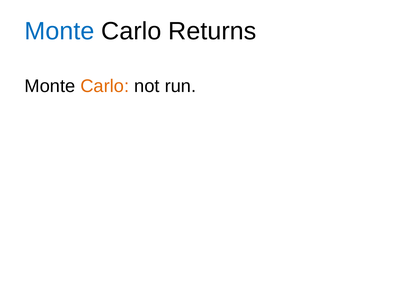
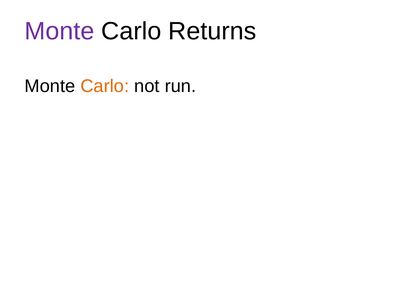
Monte colour: blue -> purple (59, 31)
